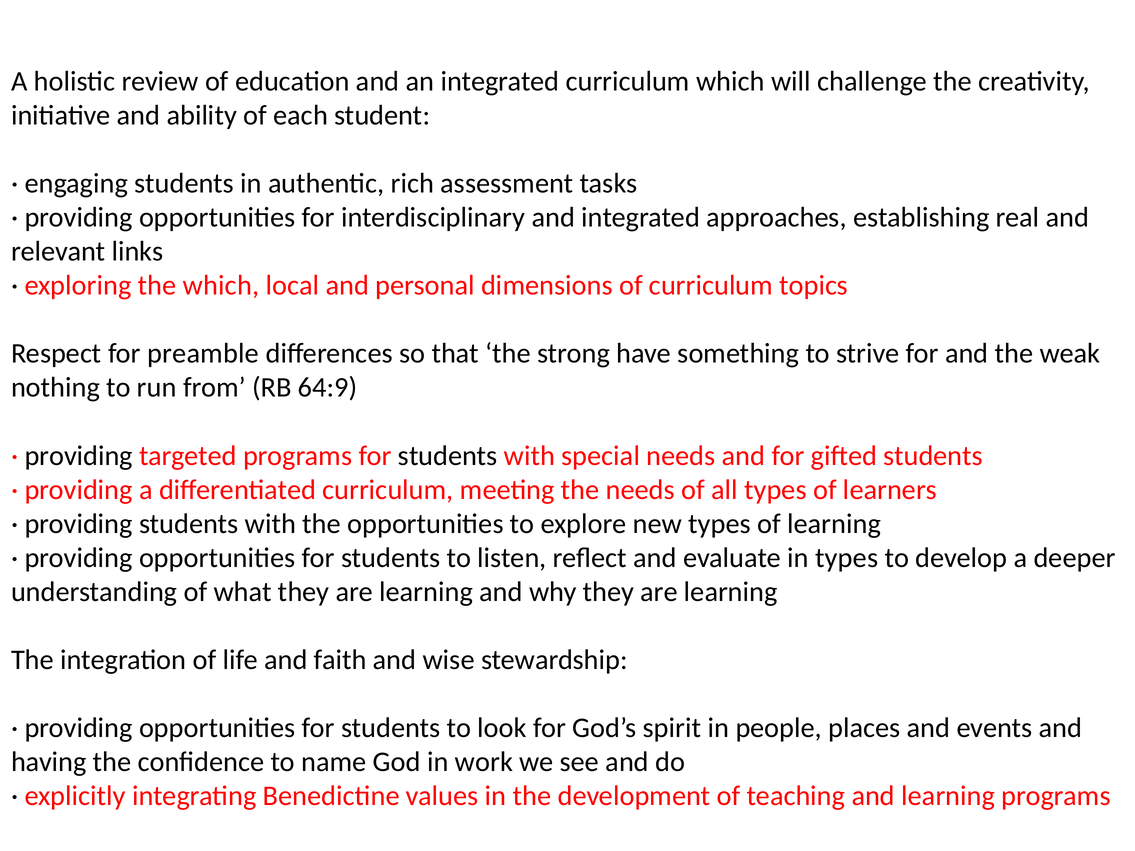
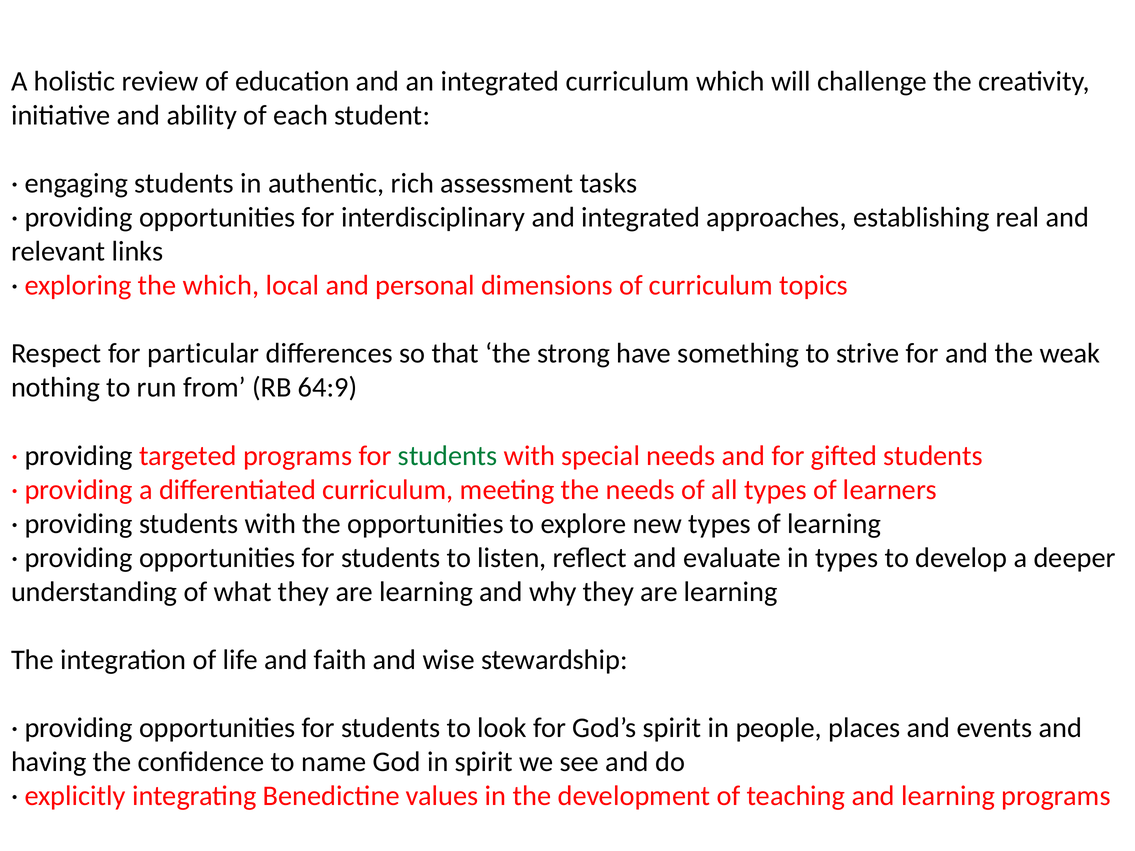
preamble: preamble -> particular (203, 354)
students colour: black -> green (448, 456)
in work: work -> spirit (484, 762)
